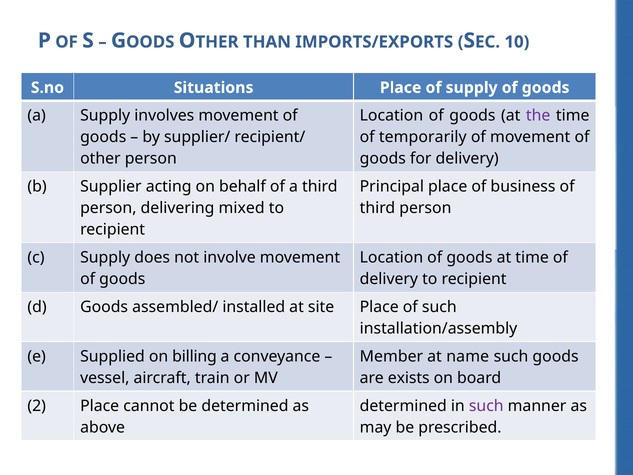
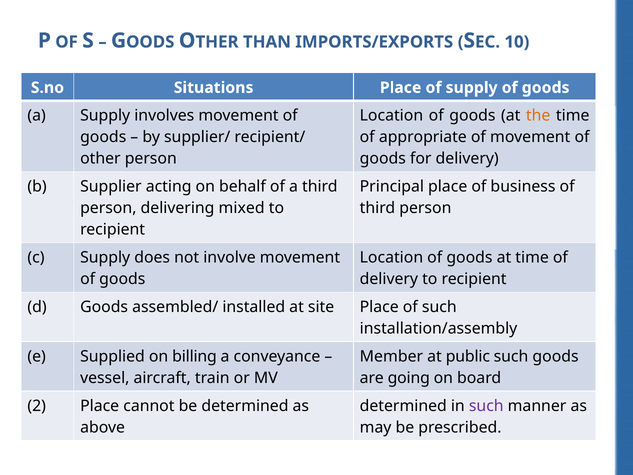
the colour: purple -> orange (538, 115)
temporarily: temporarily -> appropriate (423, 137)
name: name -> public (468, 356)
exists: exists -> going (409, 378)
